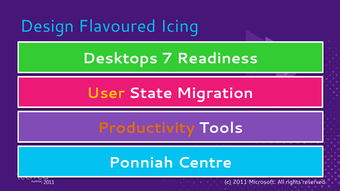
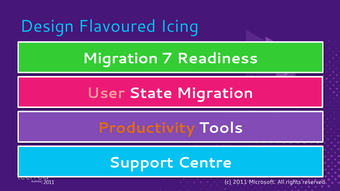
Desktops: Desktops -> Migration (120, 58)
User colour: yellow -> pink (106, 93)
Ponniah: Ponniah -> Support (141, 163)
